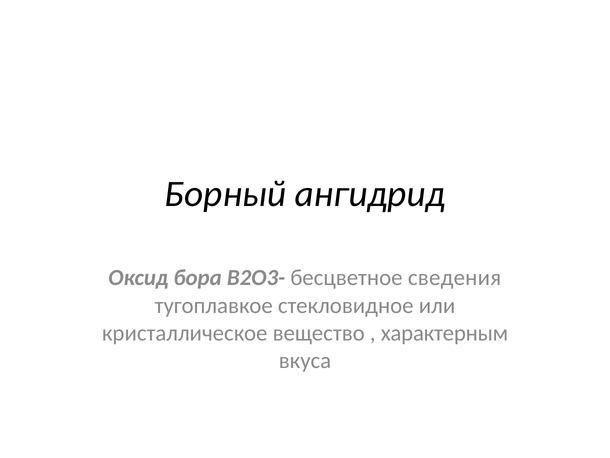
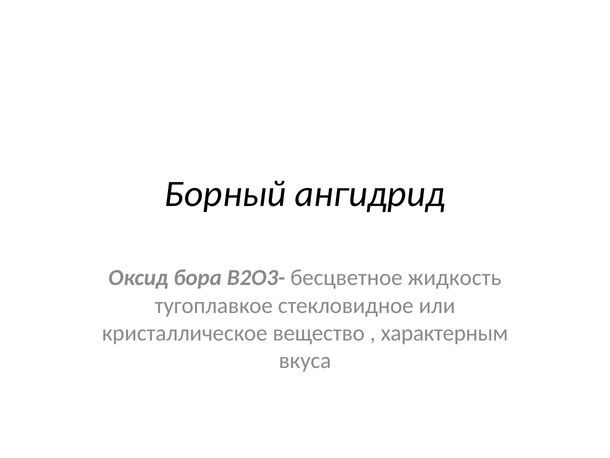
сведения: сведения -> жидкость (455, 278)
